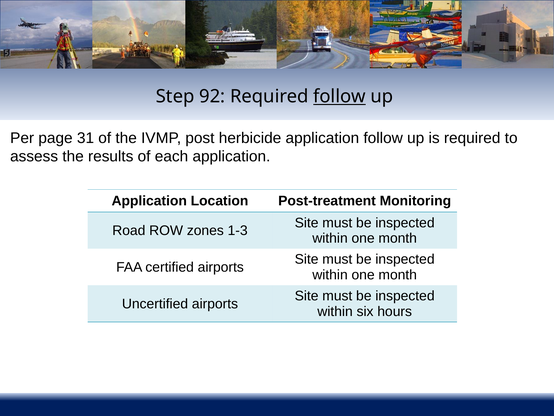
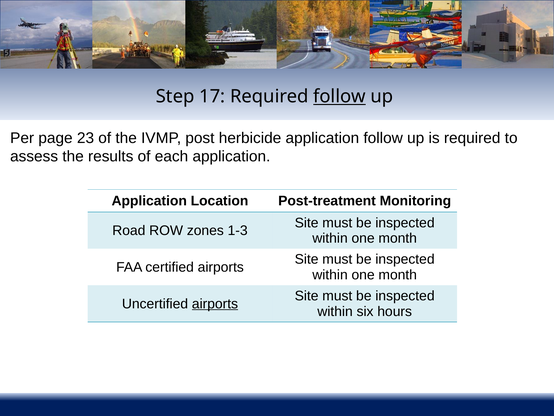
92: 92 -> 17 (212, 96)
31: 31 -> 23 (85, 138)
airports underline: none -> present (215, 303)
